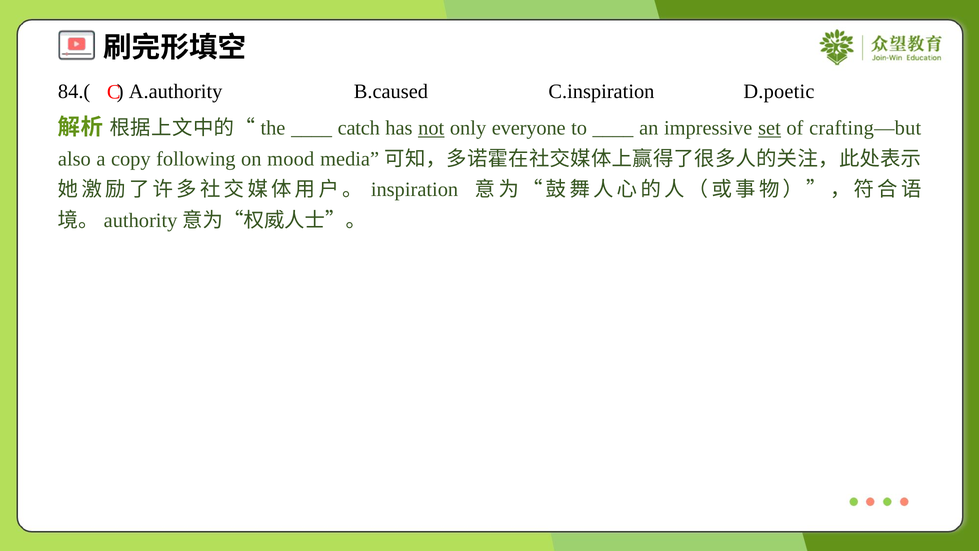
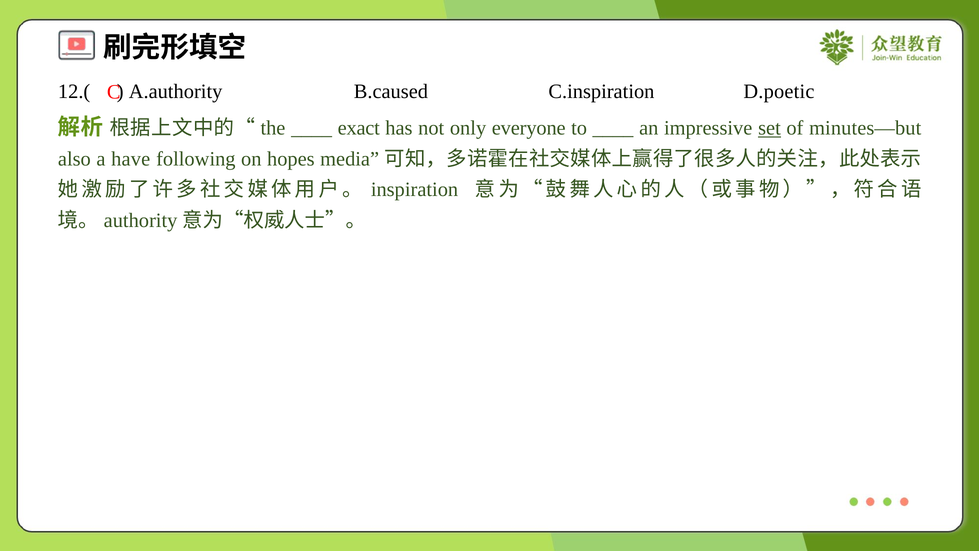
84.(: 84.( -> 12.( (74, 92)
catch: catch -> exact (359, 128)
not underline: present -> none (431, 128)
crafting—but: crafting—but -> minutes—but (865, 128)
copy: copy -> have (131, 159)
mood: mood -> hopes (291, 159)
